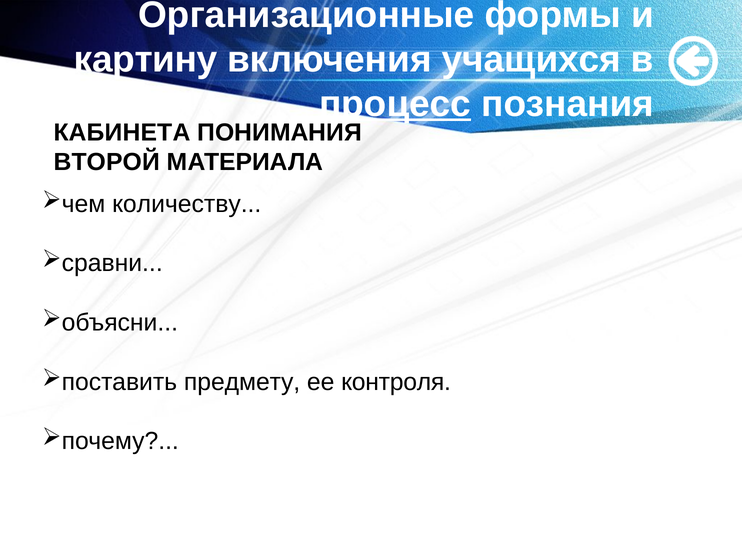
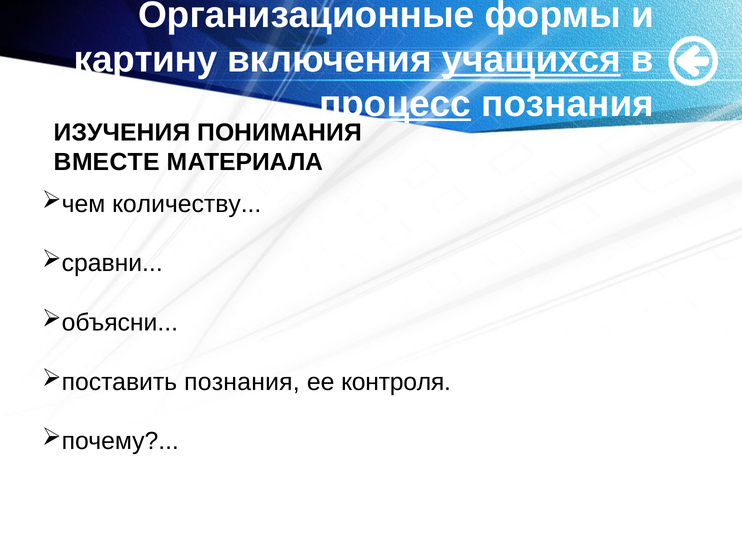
учащихся underline: none -> present (531, 59)
КАБИНЕТА: КАБИНЕТА -> ИЗУЧЕНИЯ (122, 132)
ВТОРОЙ: ВТОРОЙ -> ВМЕСТЕ (107, 162)
предмету: предмету -> познания (242, 382)
